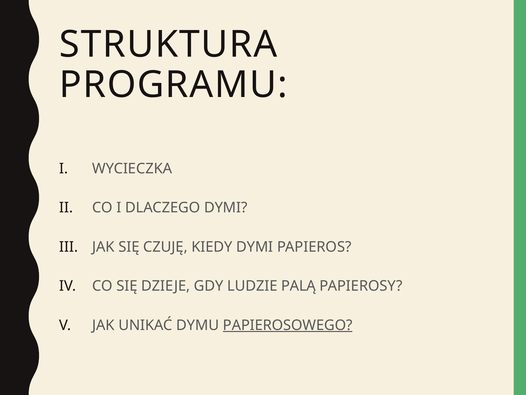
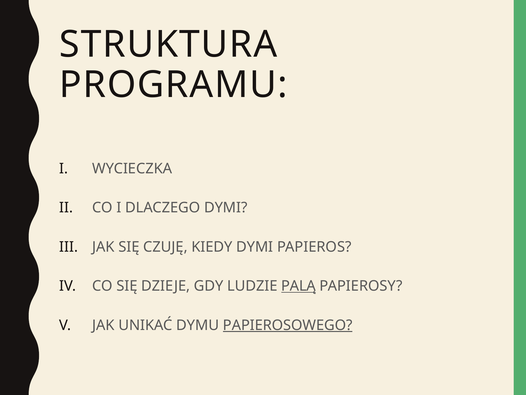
PALĄ underline: none -> present (299, 286)
